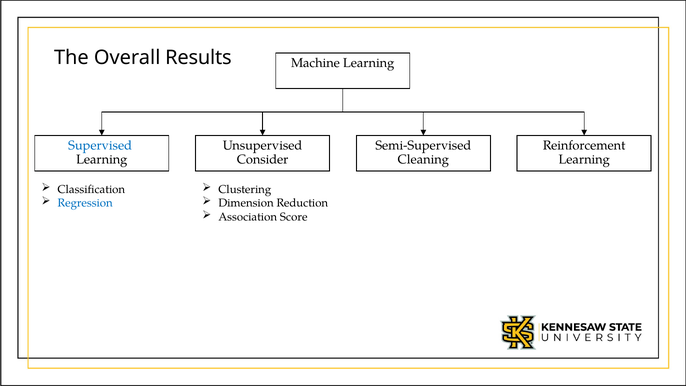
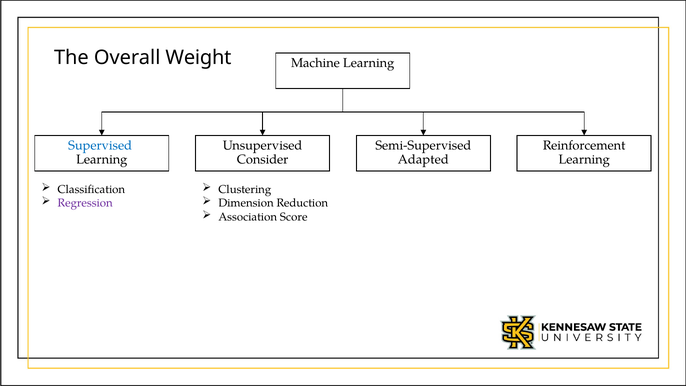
Results: Results -> Weight (198, 58)
Cleaning: Cleaning -> Adapted (423, 160)
Regression colour: blue -> purple (85, 203)
